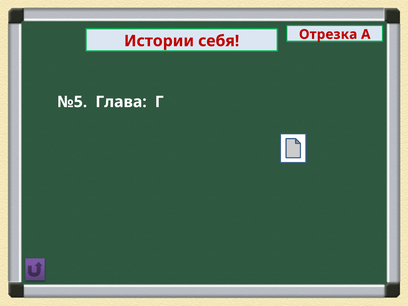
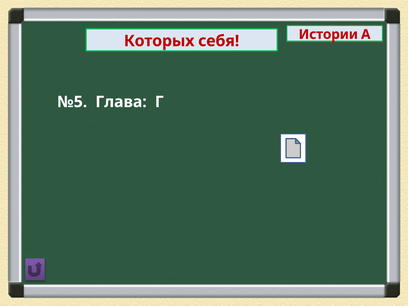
Истории: Истории -> Которых (159, 41)
Отрезка: Отрезка -> Истории (328, 34)
